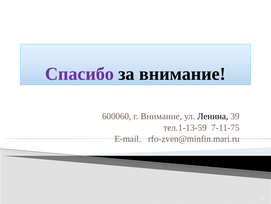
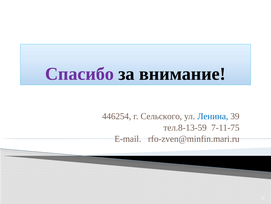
600060: 600060 -> 446254 (117, 116)
г Внимание: Внимание -> Сельского (161, 116)
Ленина colour: black -> blue (213, 116)
тел.1-13-59: тел.1-13-59 -> тел.8-13-59 (185, 127)
